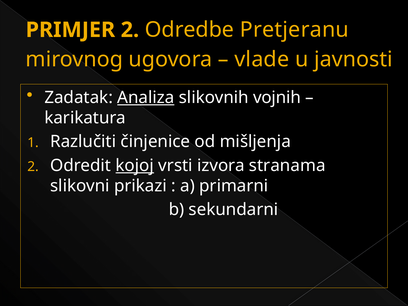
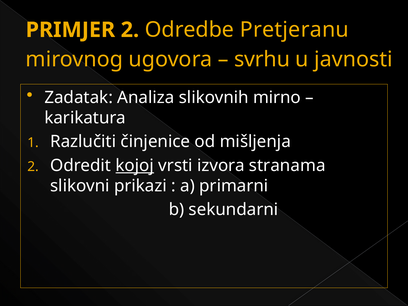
vlade: vlade -> svrhu (262, 59)
Analiza underline: present -> none (146, 97)
vojnih: vojnih -> mirno (277, 97)
